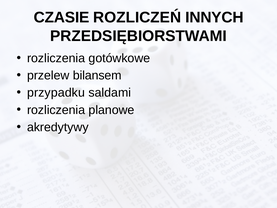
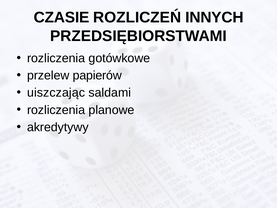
bilansem: bilansem -> papierów (97, 75)
przypadku: przypadku -> uiszczając (56, 93)
